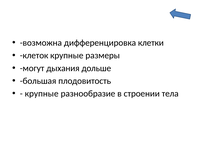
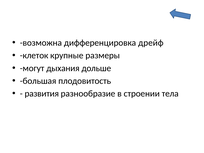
клетки: клетки -> дрейф (151, 43)
крупные: крупные -> развития (42, 94)
